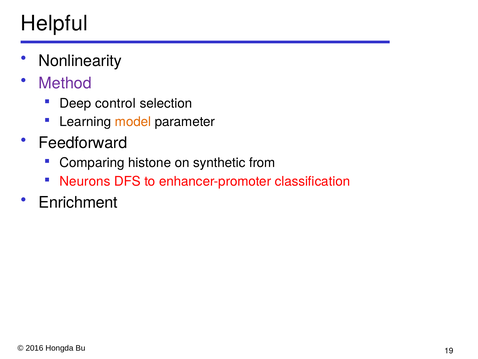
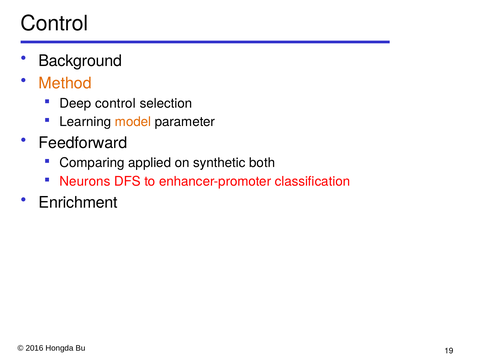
Helpful: Helpful -> Control (54, 23)
Nonlinearity: Nonlinearity -> Background (80, 61)
Method colour: purple -> orange (65, 83)
histone: histone -> applied (150, 163)
from: from -> both (262, 163)
